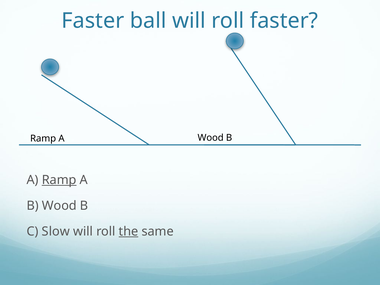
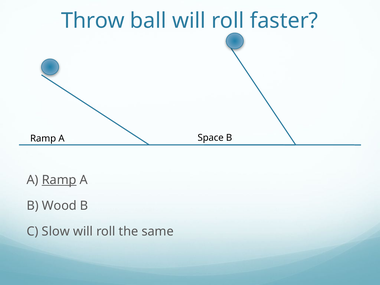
Faster: Faster -> Throw (93, 21)
A Wood: Wood -> Space (211, 138)
the underline: present -> none (128, 231)
